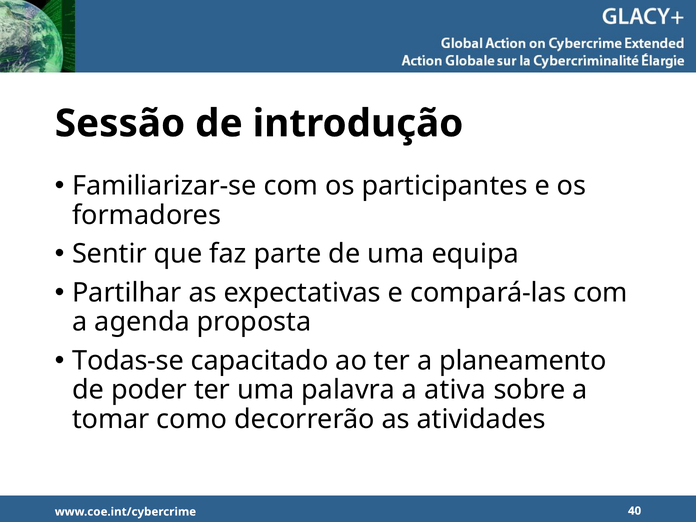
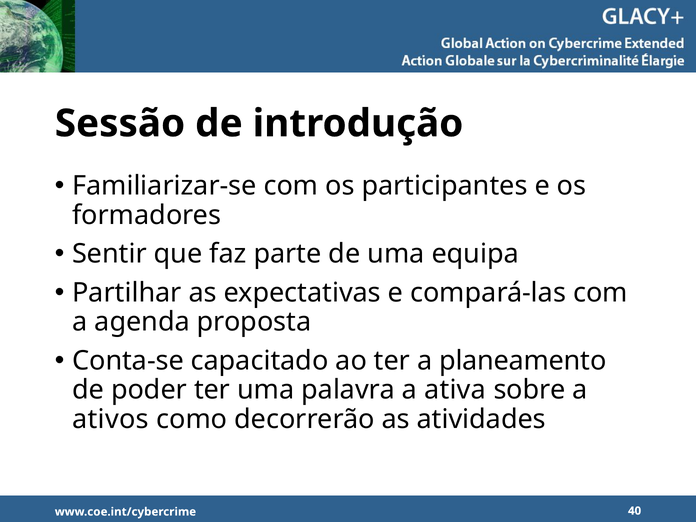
Todas-se: Todas-se -> Conta-se (128, 361)
tomar: tomar -> ativos (111, 419)
